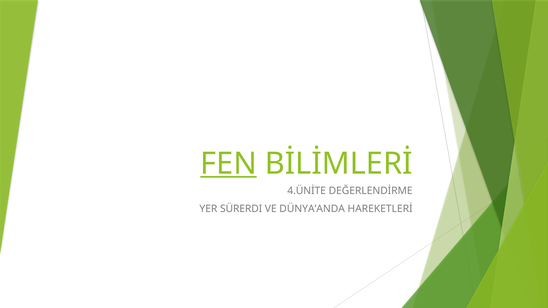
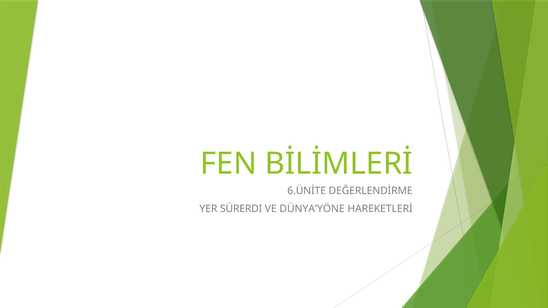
FEN underline: present -> none (229, 164)
4.ÜNİTE: 4.ÜNİTE -> 6.ÜNİTE (307, 191)
DÜNYA’ANDA: DÜNYA’ANDA -> DÜNYA’YÖNE (312, 209)
